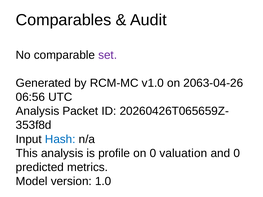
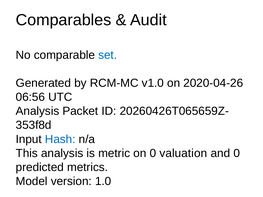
set colour: purple -> blue (108, 55)
2063-04-26: 2063-04-26 -> 2020-04-26 (213, 83)
profile: profile -> metric (114, 153)
